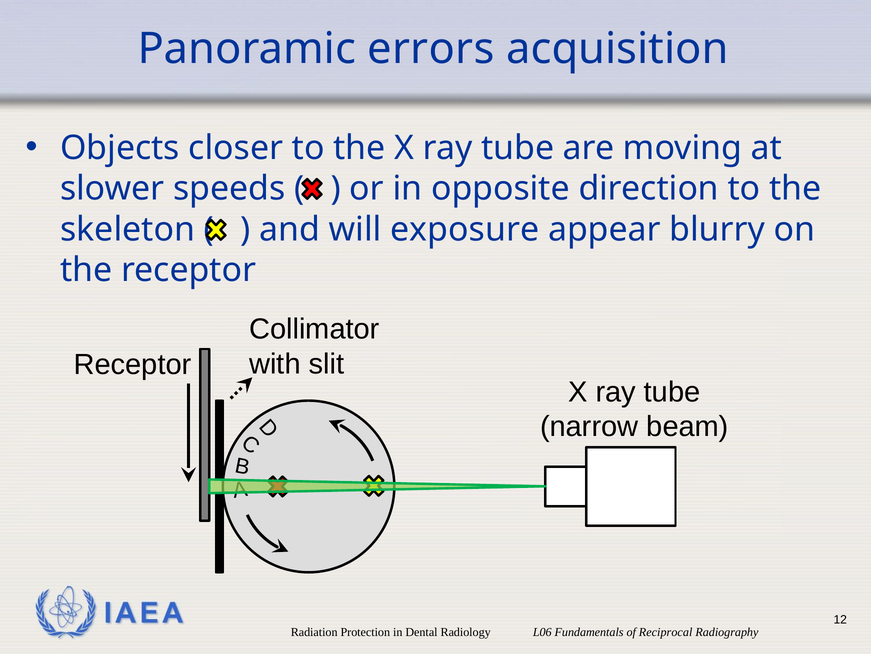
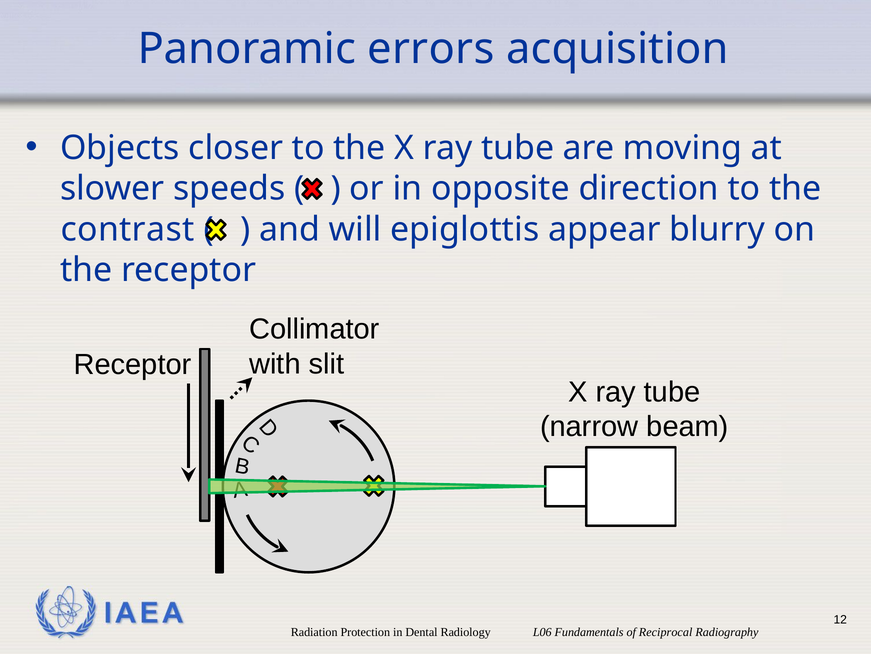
skeleton: skeleton -> contrast (127, 229)
exposure: exposure -> epiglottis (465, 229)
